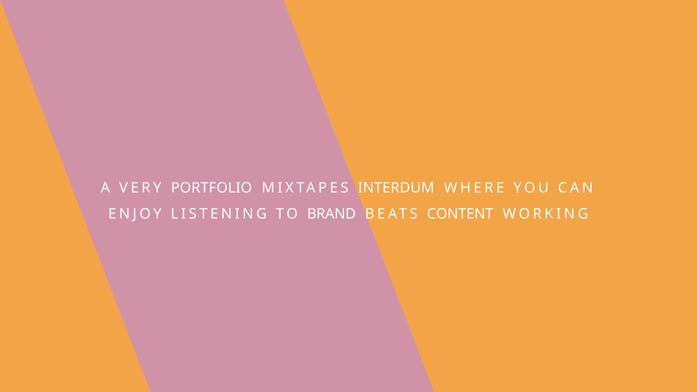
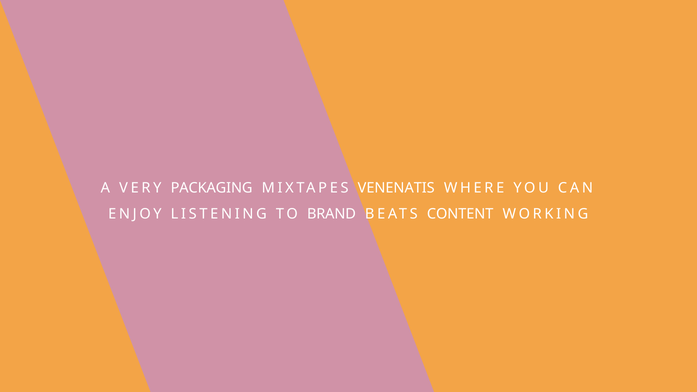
PORTFOLIO: PORTFOLIO -> PACKAGING (212, 188)
INTERDUM: INTERDUM -> VENENATIS (396, 188)
